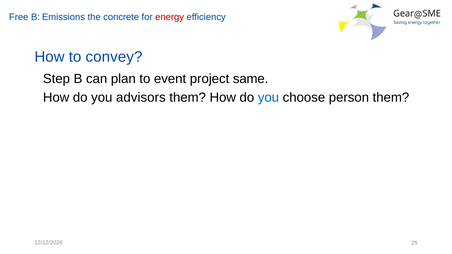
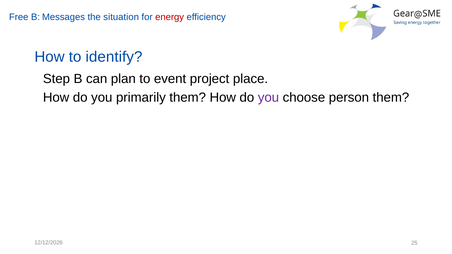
Emissions: Emissions -> Messages (64, 17)
concrete: concrete -> situation (121, 17)
convey: convey -> identify (114, 57)
same: same -> place (251, 79)
advisors: advisors -> primarily (141, 98)
you colour: blue -> purple (268, 98)
